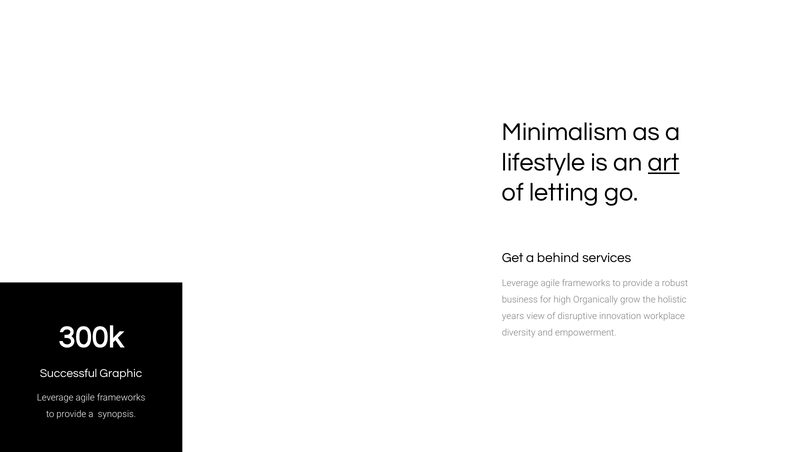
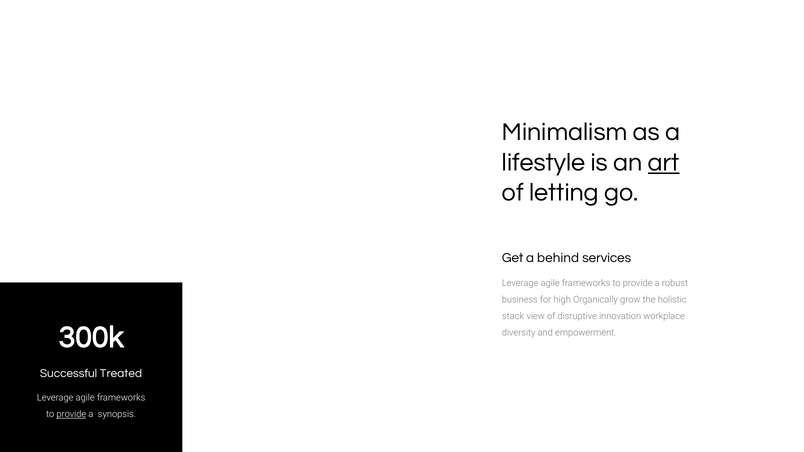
years: years -> stack (513, 316)
Graphic: Graphic -> Treated (121, 374)
provide underline: none -> present (71, 414)
